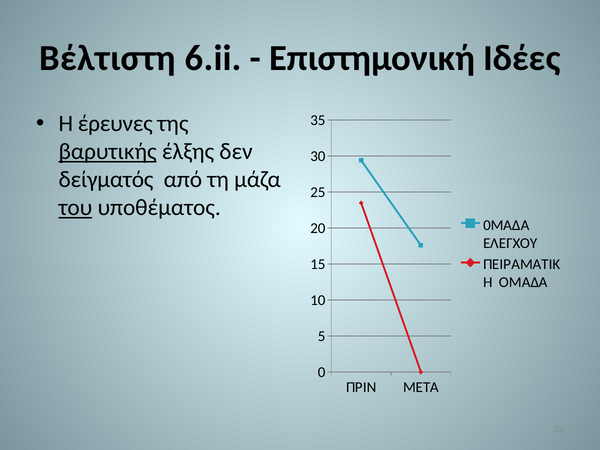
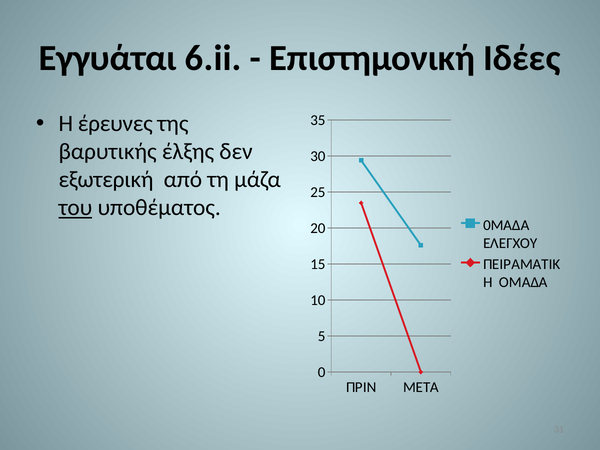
Βέλτιστη: Βέλτιστη -> Εγγυάται (108, 58)
βαρυτικής underline: present -> none (108, 152)
δείγματός: δείγματός -> εξωτερική (106, 180)
